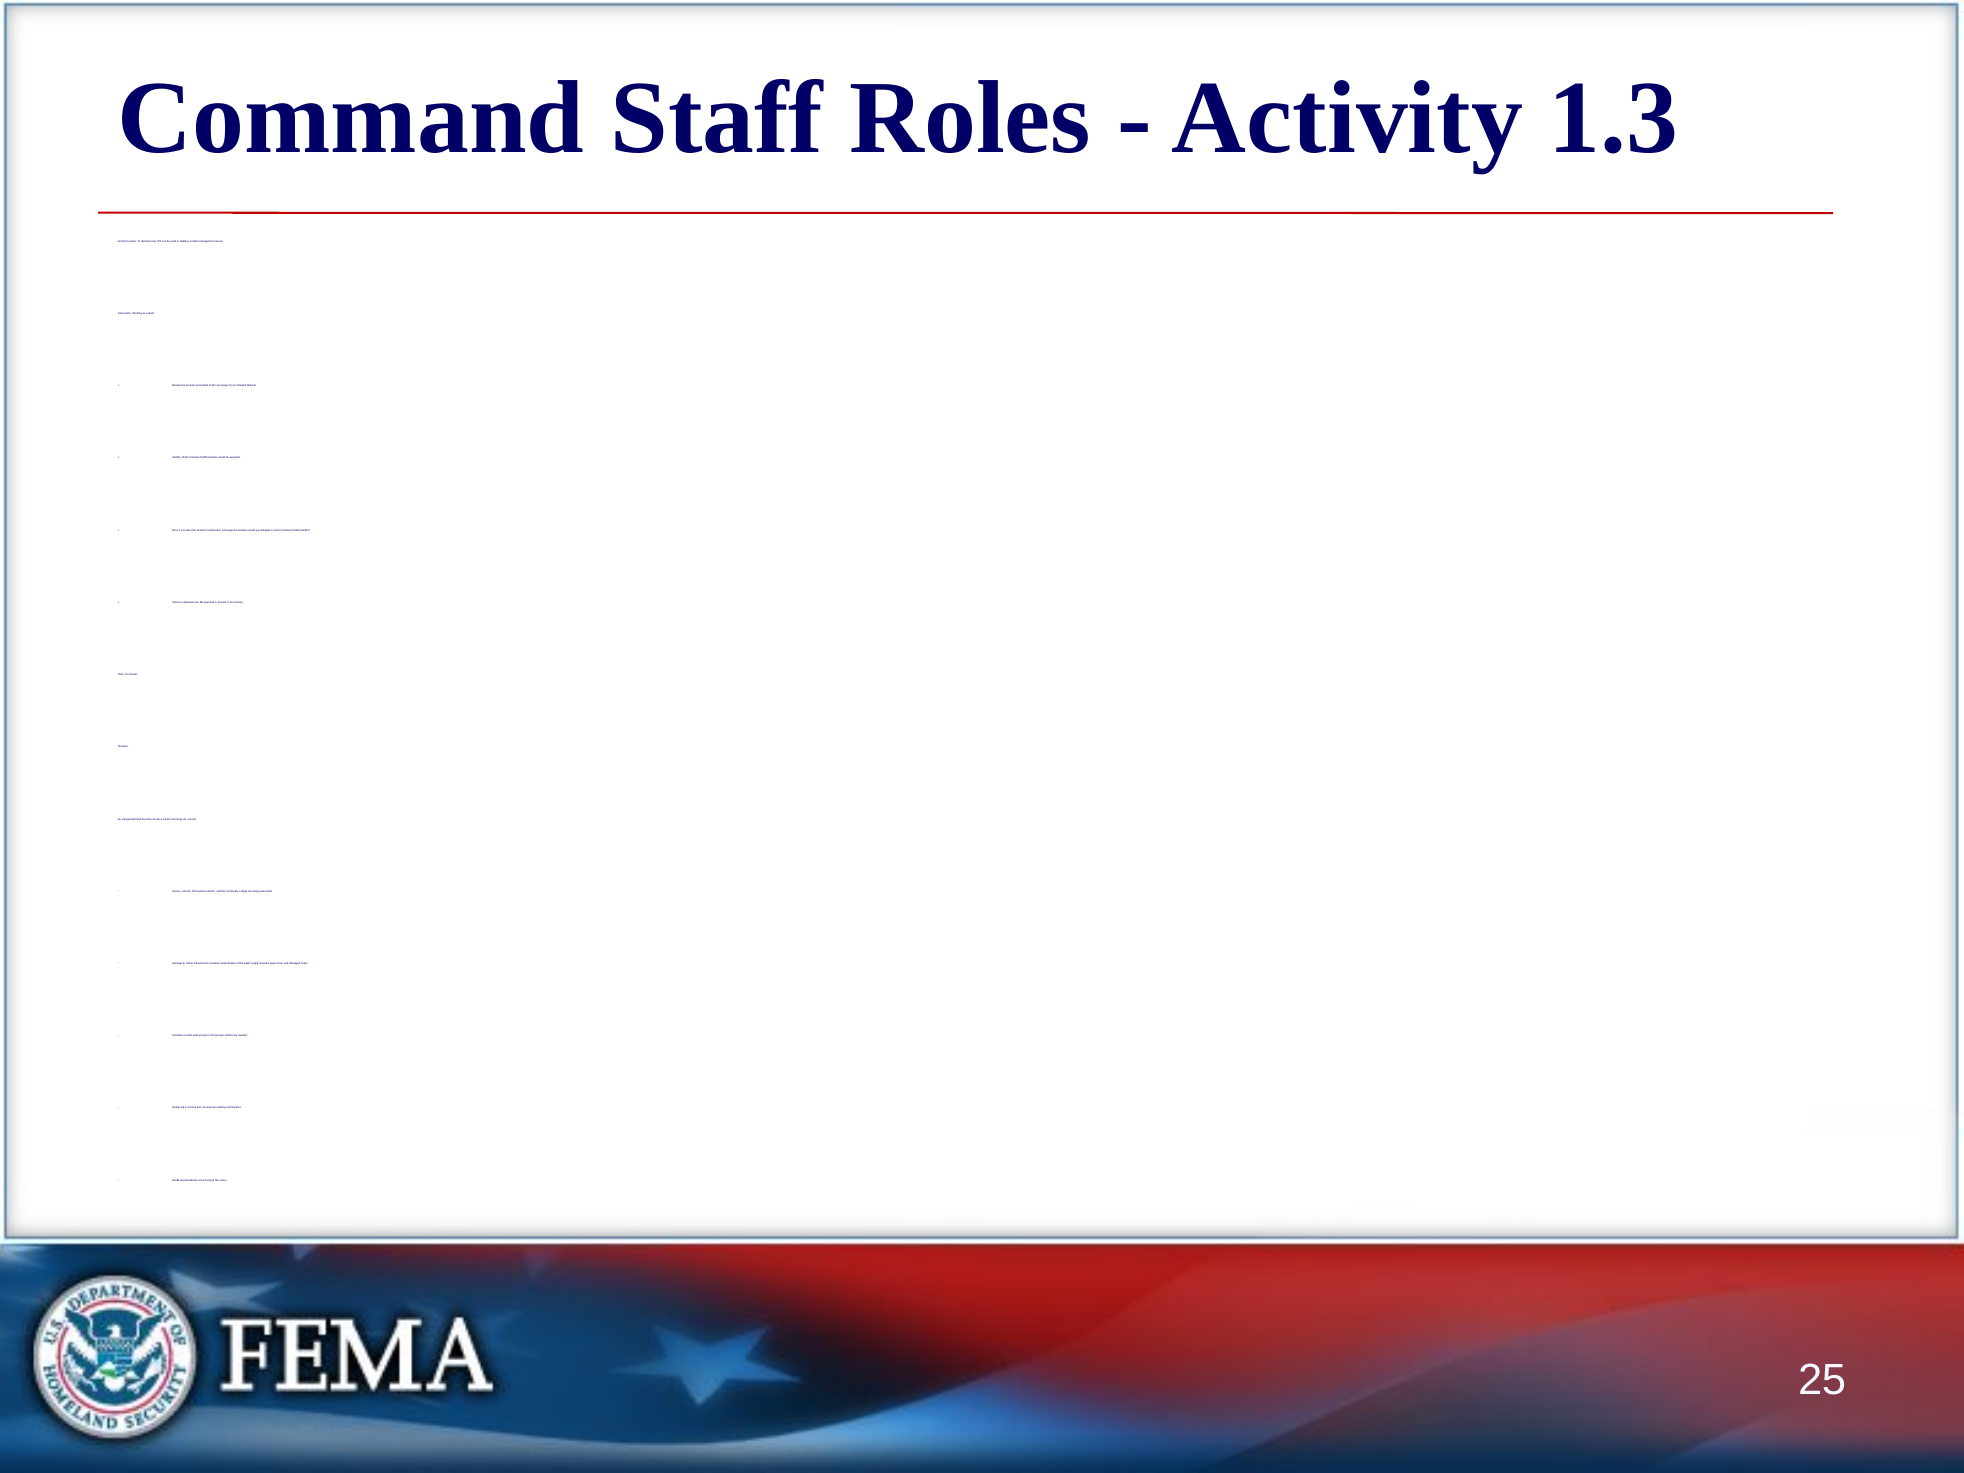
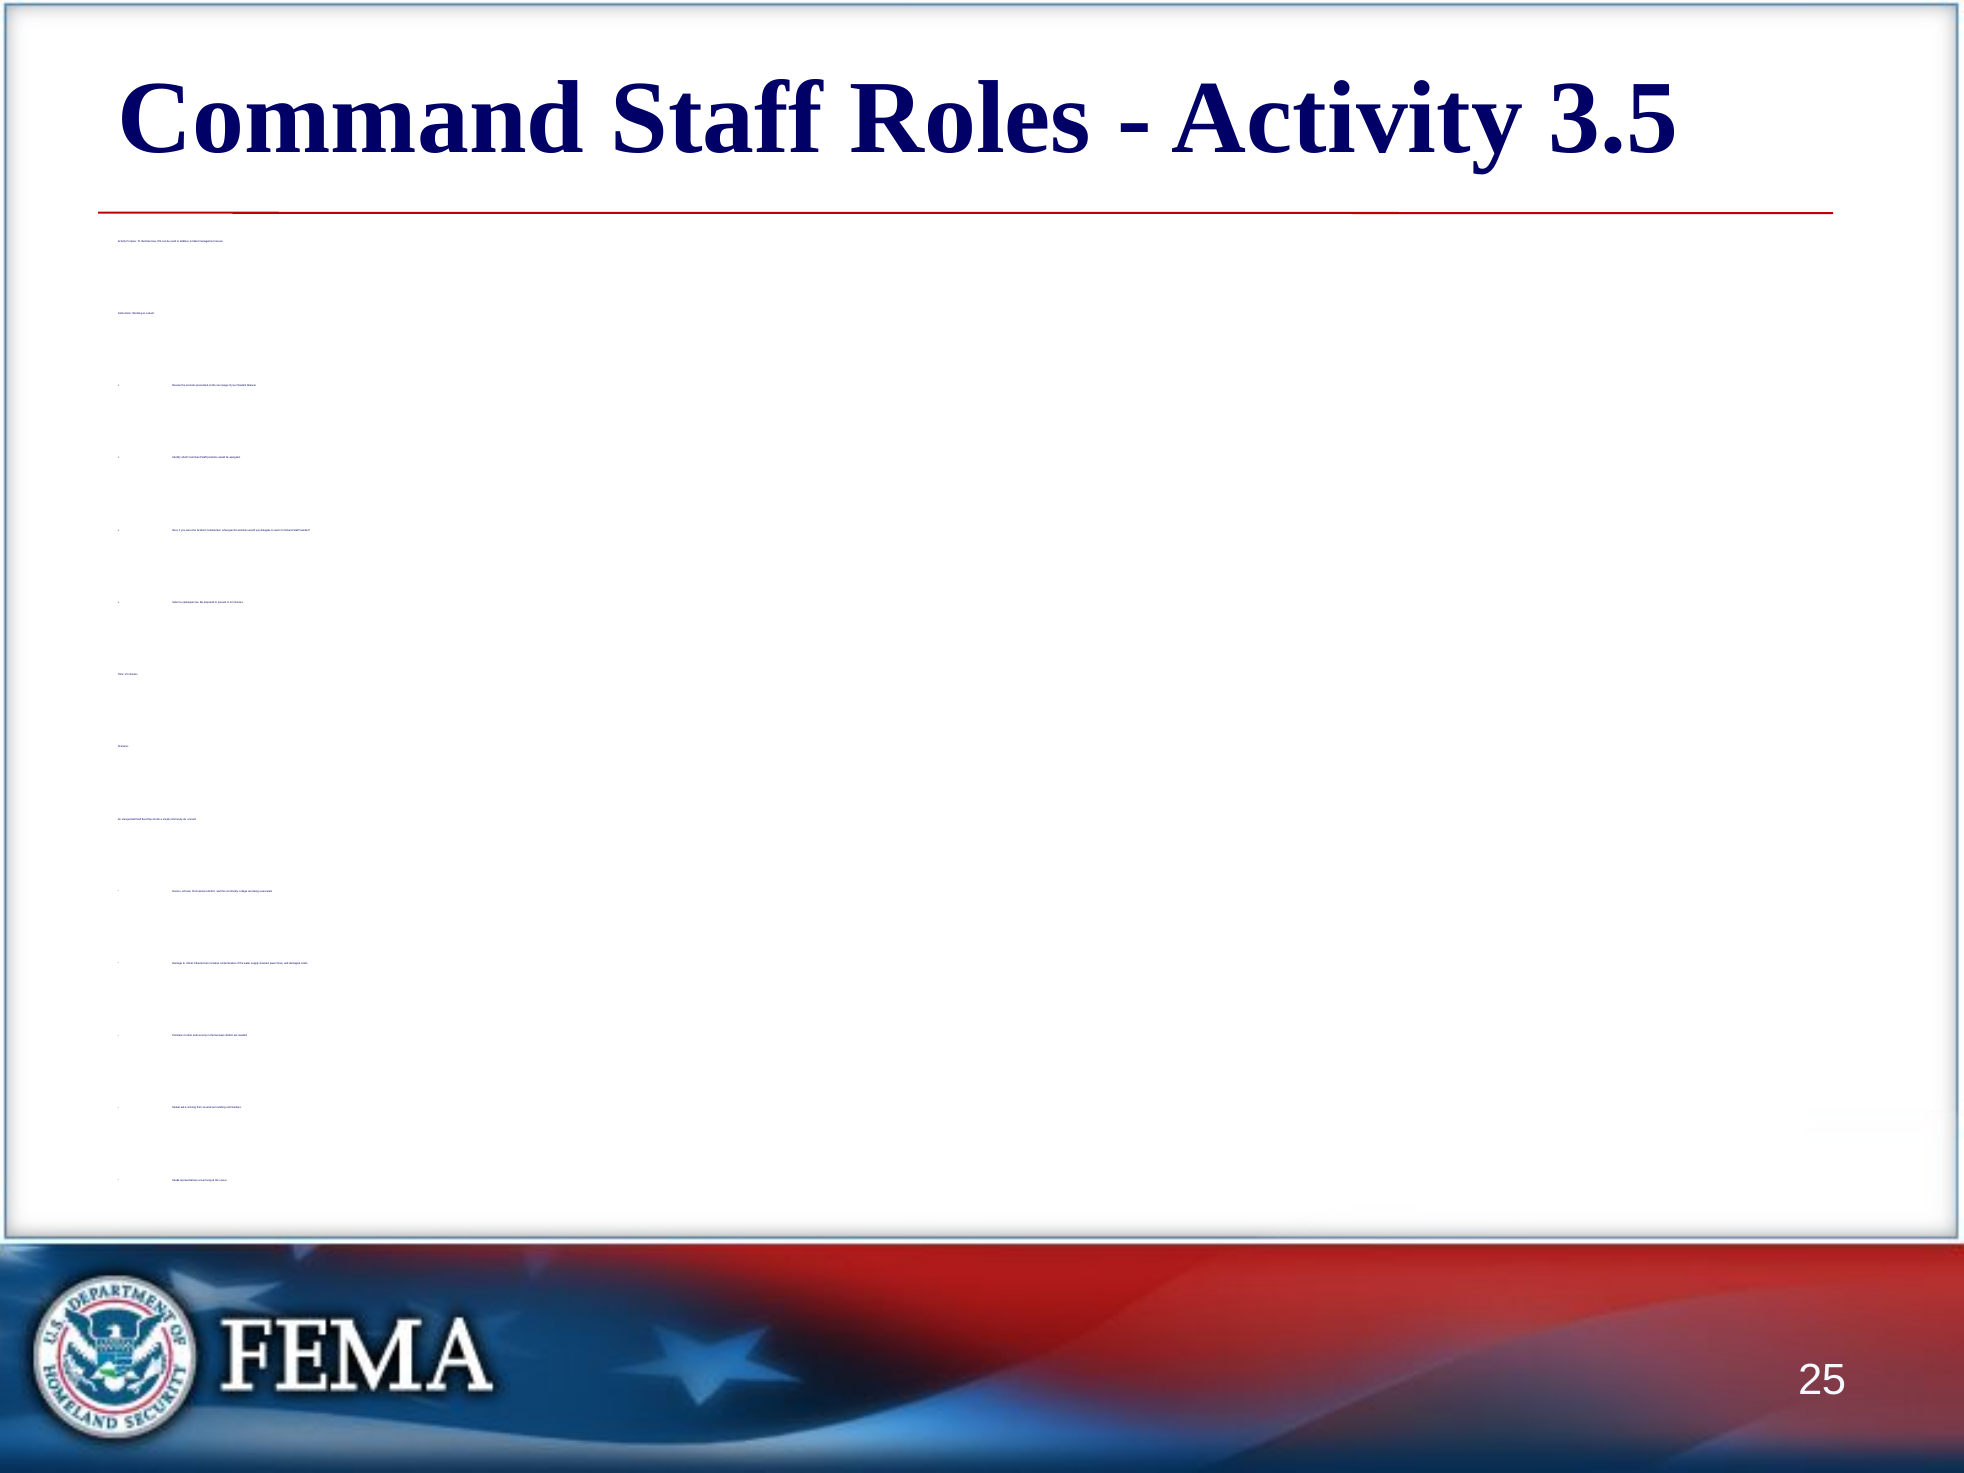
1.3: 1.3 -> 3.5 (1613, 118)
